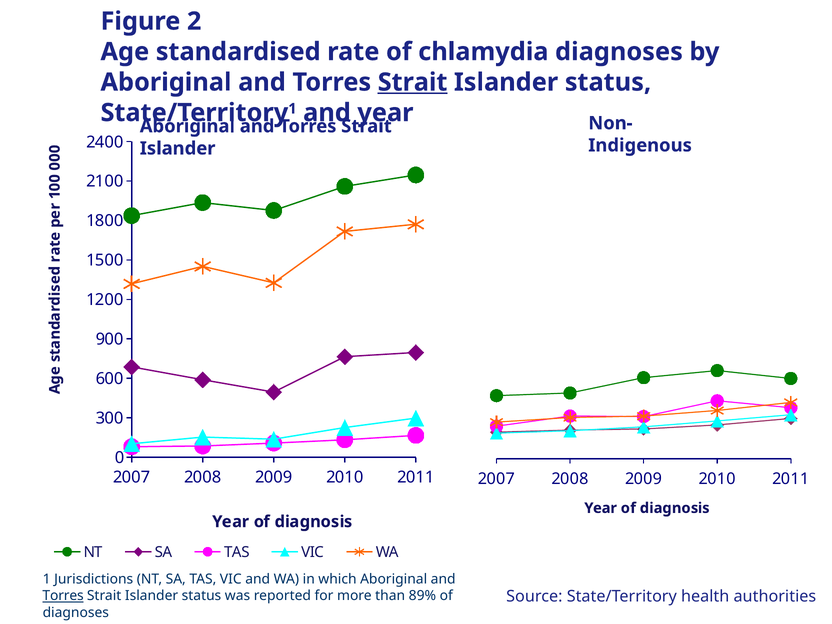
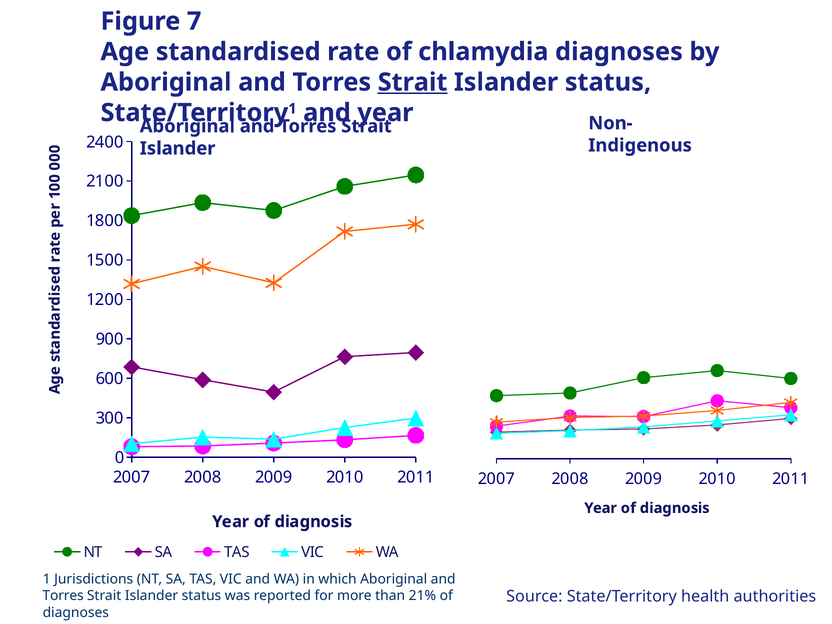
2: 2 -> 7 (194, 21)
Torres underline: present -> none (63, 596)
89%: 89% -> 21% (422, 596)
